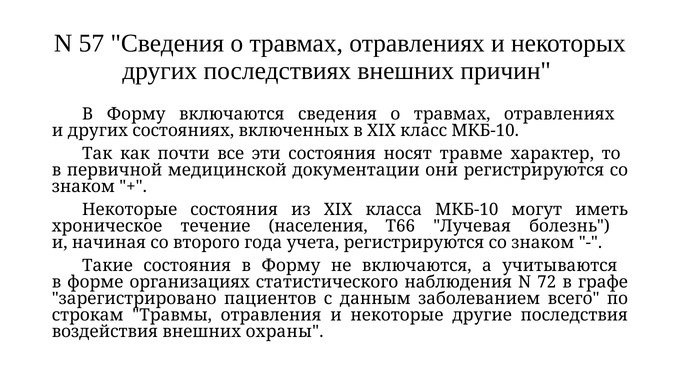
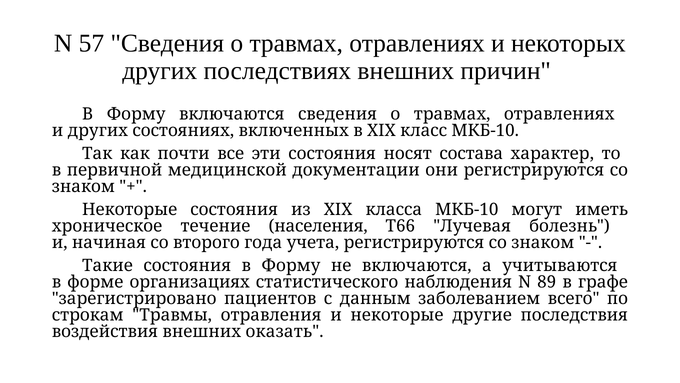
травме: травме -> состава (471, 153)
72: 72 -> 89 (547, 282)
охраны: охраны -> оказать (285, 331)
